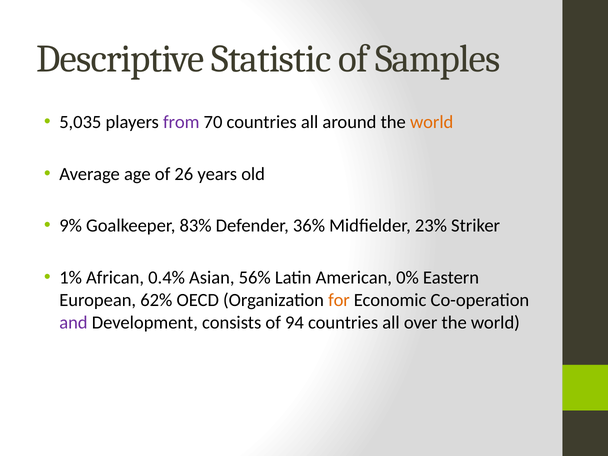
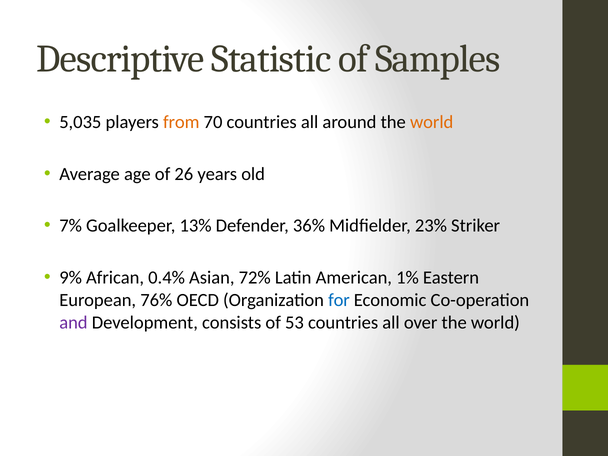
from colour: purple -> orange (181, 122)
9%: 9% -> 7% (71, 226)
83%: 83% -> 13% (196, 226)
1%: 1% -> 9% (71, 278)
56%: 56% -> 72% (255, 278)
0%: 0% -> 1% (408, 278)
62%: 62% -> 76% (156, 300)
for colour: orange -> blue (339, 300)
94: 94 -> 53 (294, 322)
